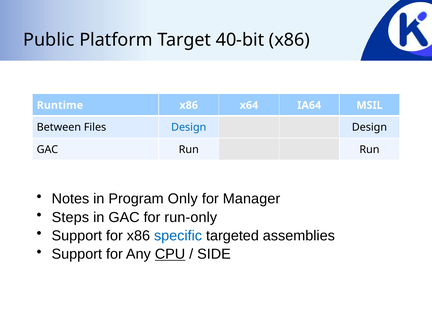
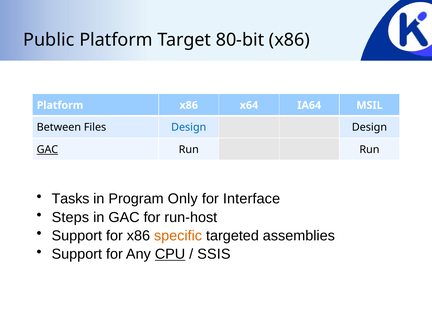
40-bit: 40-bit -> 80-bit (240, 40)
Runtime: Runtime -> Platform (60, 105)
GAC underline: none -> present (47, 150)
Notes: Notes -> Tasks (71, 199)
Manager: Manager -> Interface (252, 199)
run-only: run-only -> run-host (191, 217)
specific colour: blue -> orange (178, 236)
SIDE: SIDE -> SSIS (214, 254)
